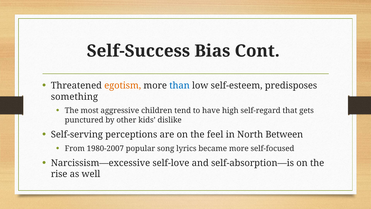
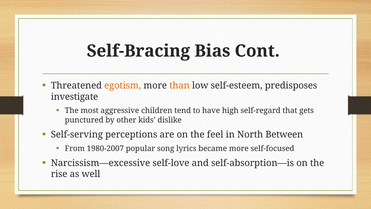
Self-Success: Self-Success -> Self-Bracing (138, 51)
than colour: blue -> orange (180, 85)
something: something -> investigate (75, 97)
